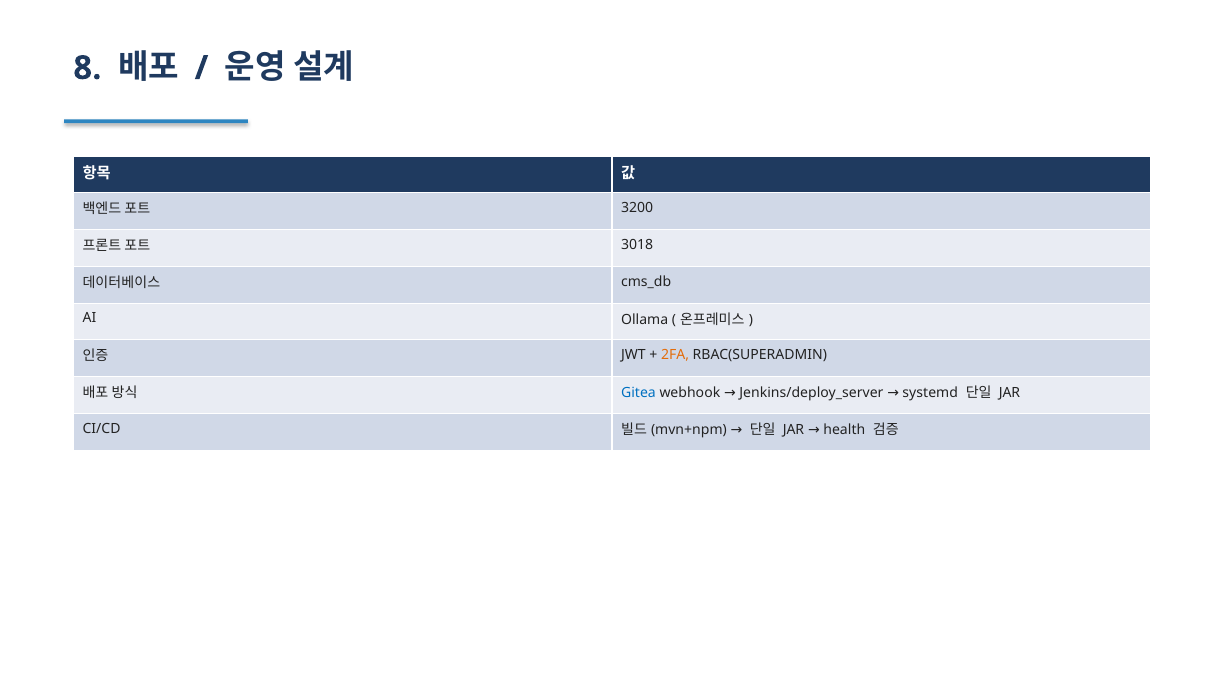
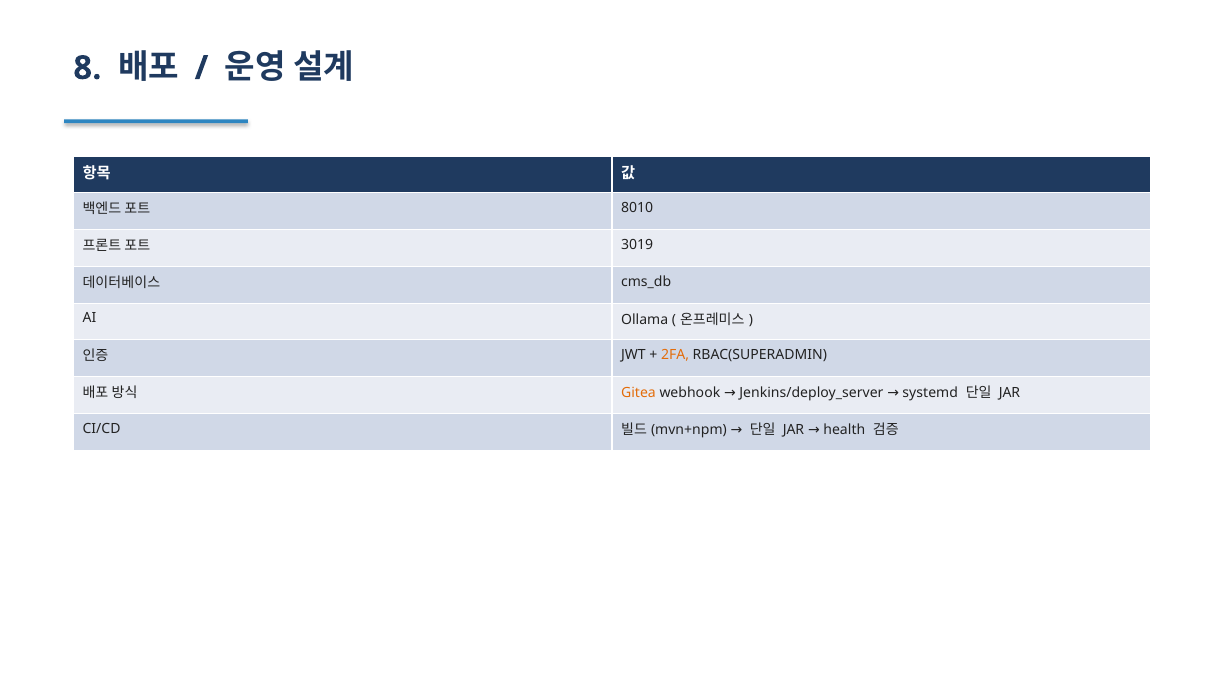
3200: 3200 -> 8010 (637, 208)
3018: 3018 -> 3019 (637, 244)
Gitea colour: blue -> orange (638, 393)
